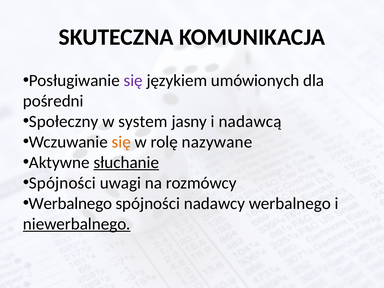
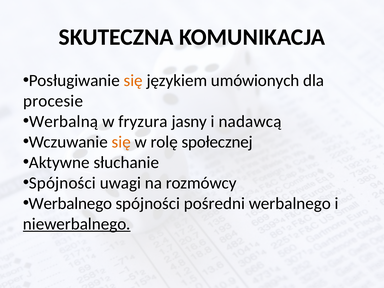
się colour: purple -> orange (133, 81)
pośredni: pośredni -> procesie (53, 101)
Społeczny: Społeczny -> Werbalną (64, 121)
system: system -> fryzura (143, 121)
nazywane: nazywane -> społecznej (217, 142)
słuchanie underline: present -> none (126, 162)
nadawcy: nadawcy -> pośredni (214, 203)
